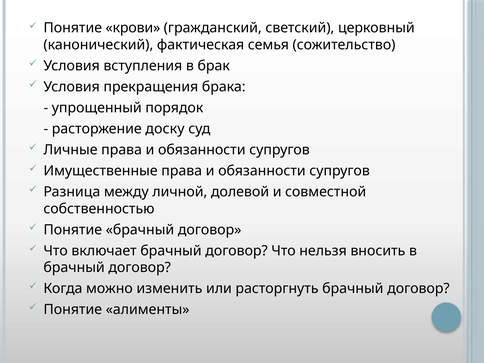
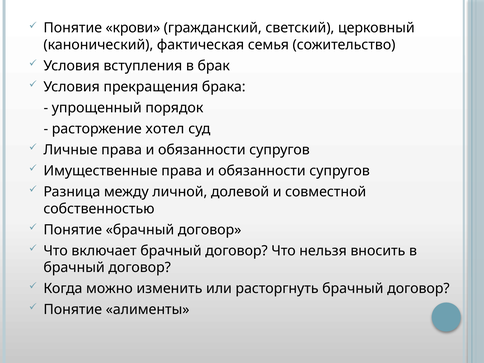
доску: доску -> хотел (165, 129)
